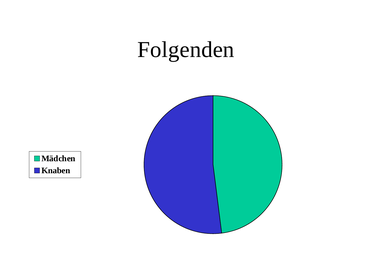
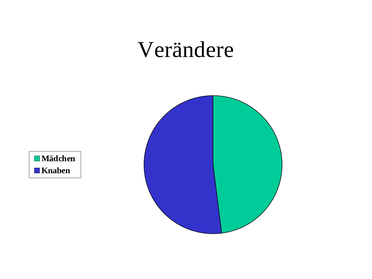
Folgenden: Folgenden -> Verändere (186, 50)
